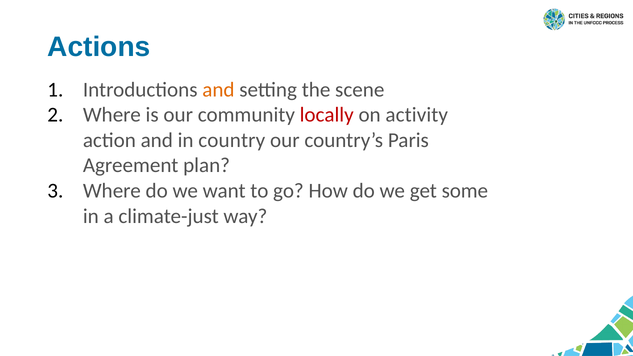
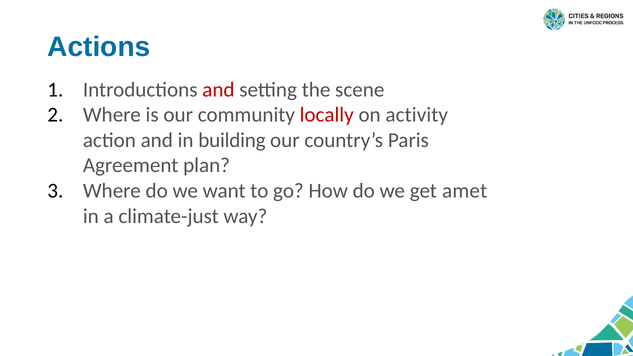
and colour: orange -> red (218, 90)
country: country -> building (232, 140)
some: some -> amet (465, 191)
